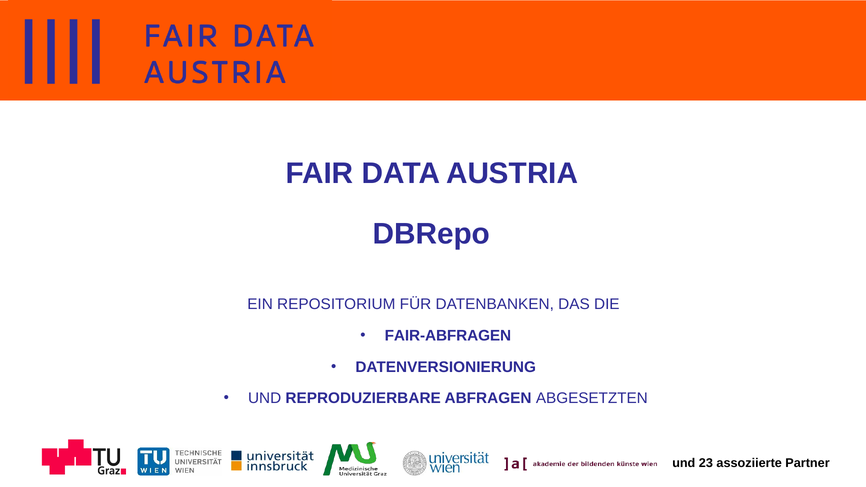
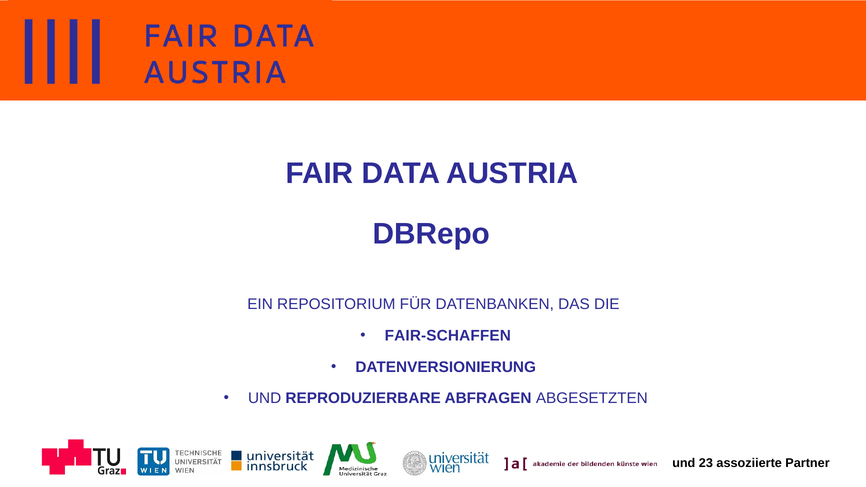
FAIR-ABFRAGEN: FAIR-ABFRAGEN -> FAIR-SCHAFFEN (448, 336)
